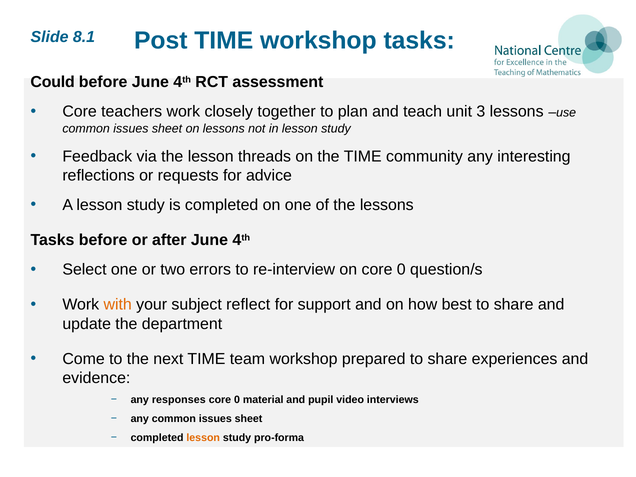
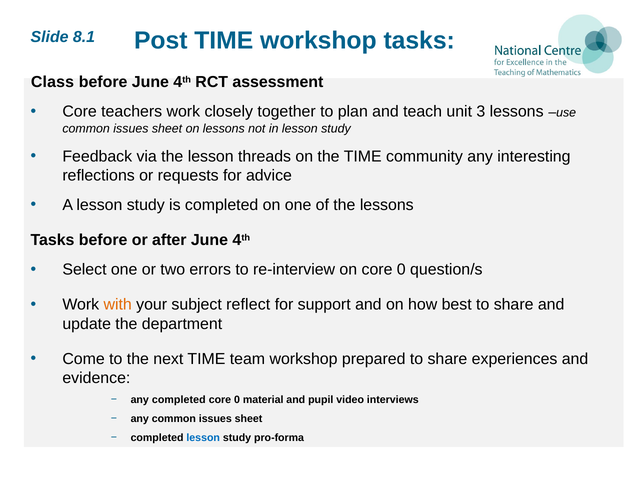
Could: Could -> Class (52, 82)
any responses: responses -> completed (179, 400)
lesson colour: orange -> blue (203, 438)
